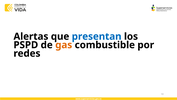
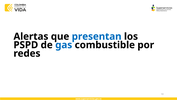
gas colour: orange -> blue (64, 45)
